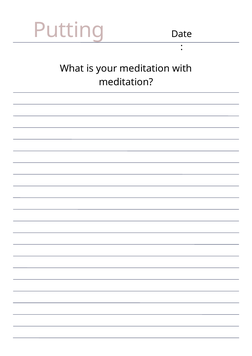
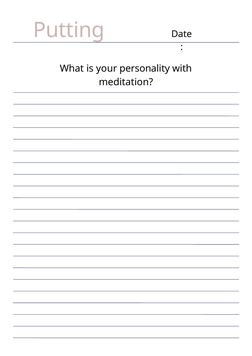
your meditation: meditation -> personality (145, 69)
